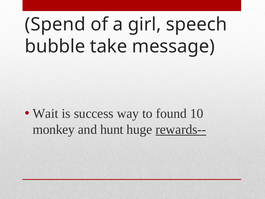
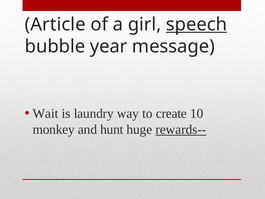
Spend: Spend -> Article (55, 24)
speech underline: none -> present (197, 24)
take: take -> year (109, 46)
success: success -> laundry (94, 113)
found: found -> create (171, 113)
